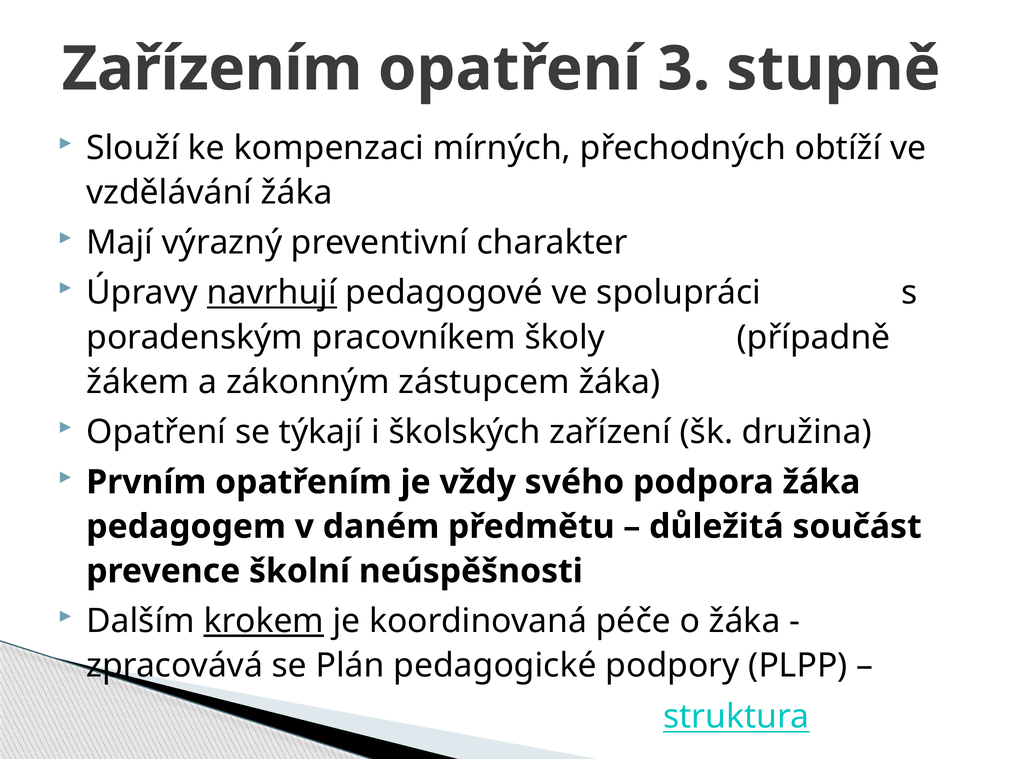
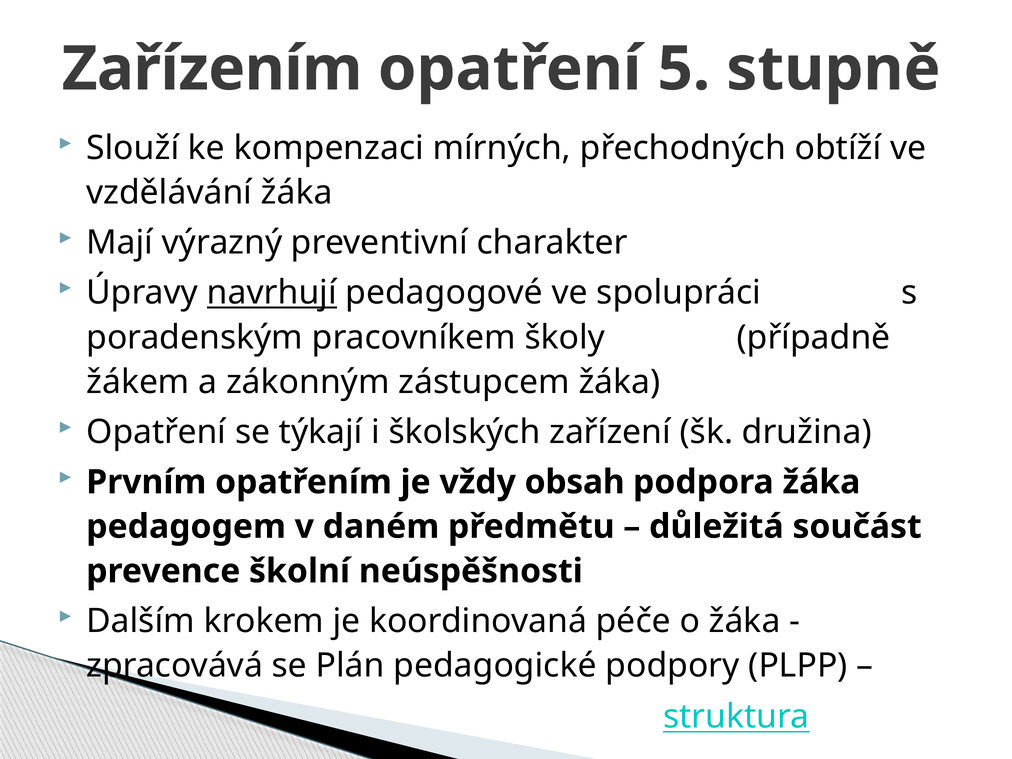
3: 3 -> 5 (684, 69)
svého: svého -> obsah (575, 482)
krokem underline: present -> none (264, 621)
